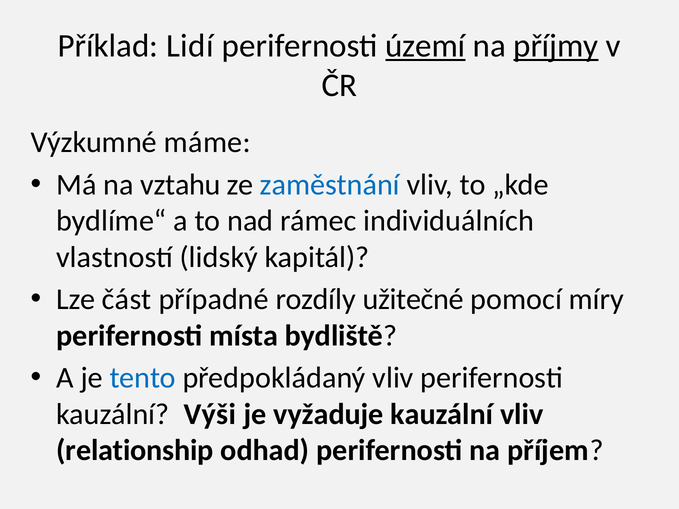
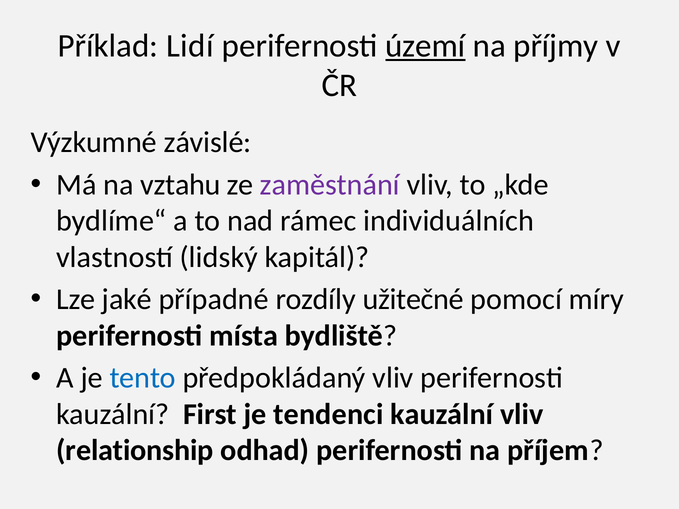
příjmy underline: present -> none (556, 46)
máme: máme -> závislé (208, 142)
zaměstnání colour: blue -> purple (330, 185)
část: část -> jaké (127, 300)
Výši: Výši -> First (210, 414)
vyžaduje: vyžaduje -> tendenci (328, 414)
